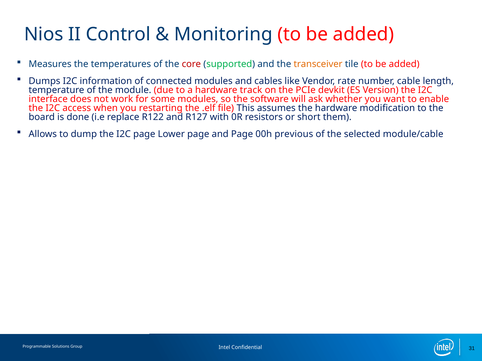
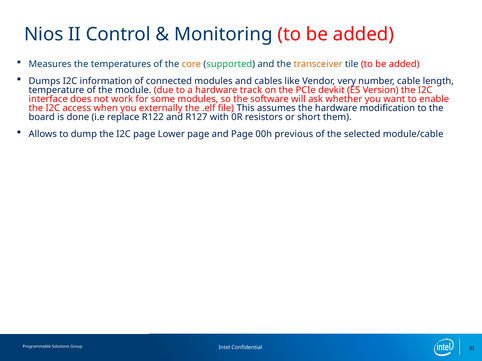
core colour: red -> orange (191, 64)
rate: rate -> very (347, 81)
restarting: restarting -> externally (161, 108)
